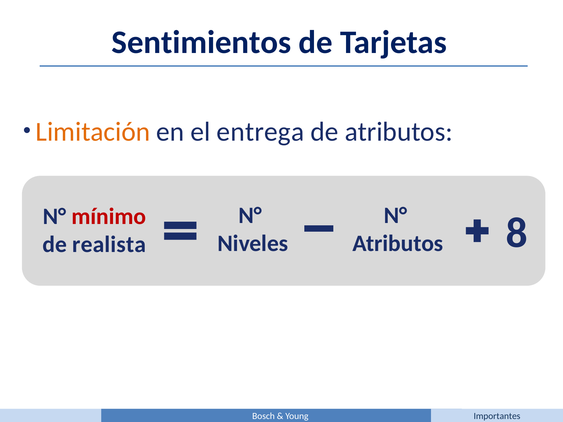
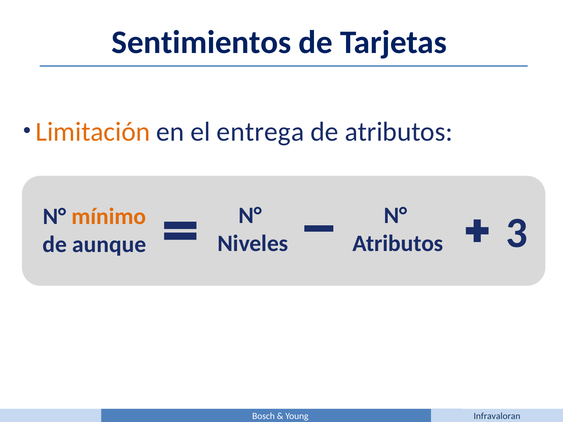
mínimo colour: red -> orange (109, 216)
8: 8 -> 3 (517, 233)
realista: realista -> aunque (109, 245)
Importantes: Importantes -> Infravaloran (497, 416)
